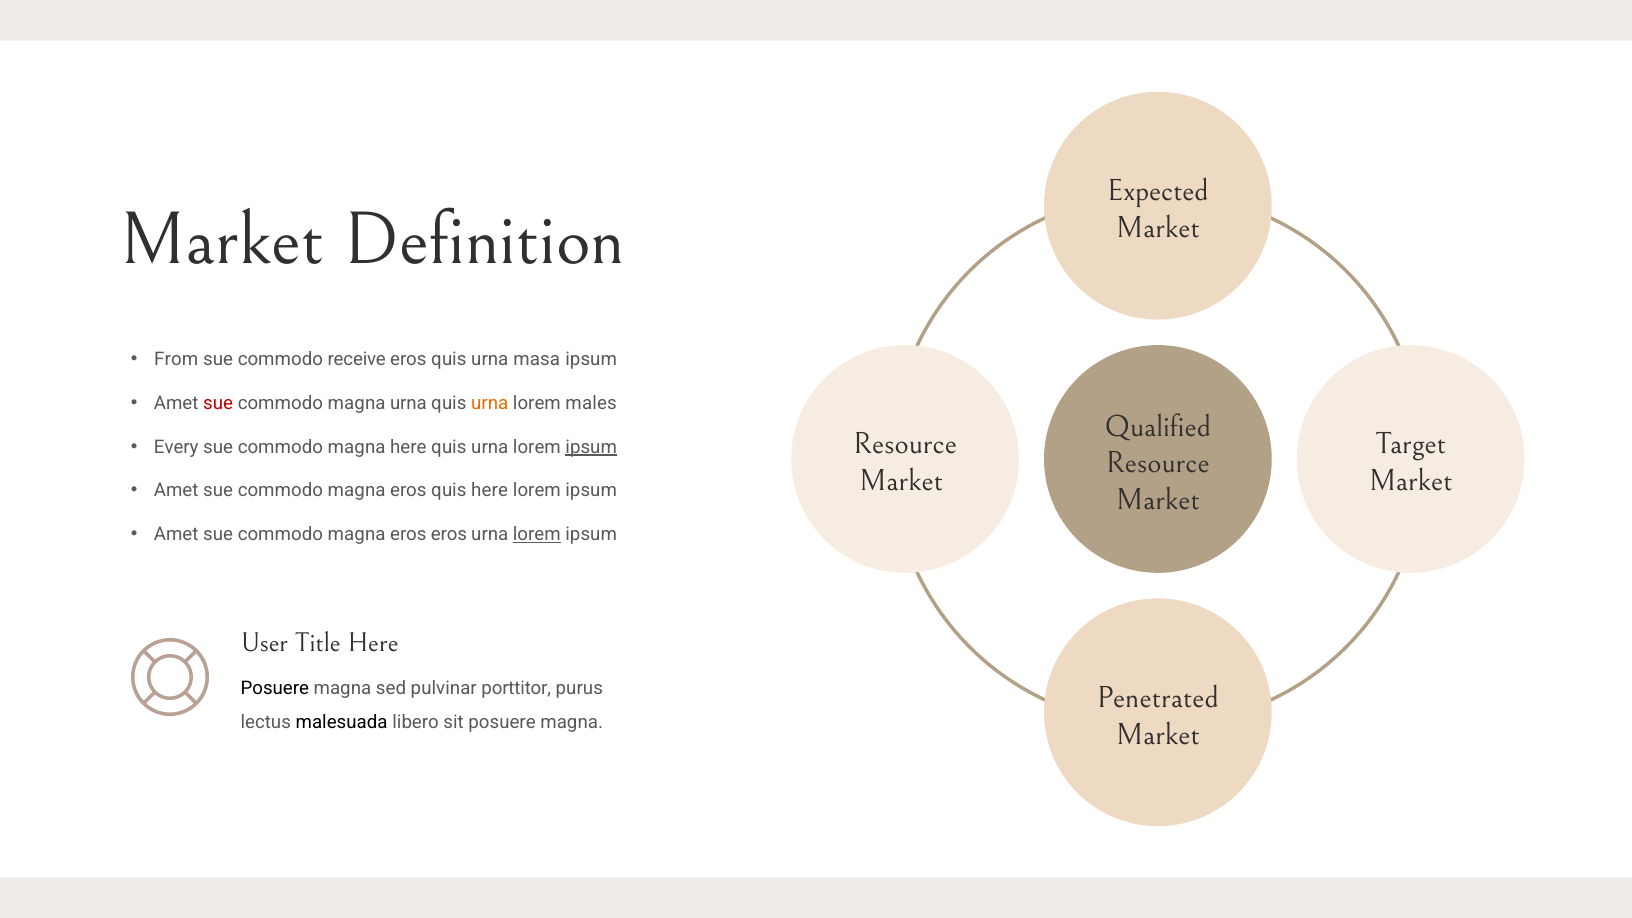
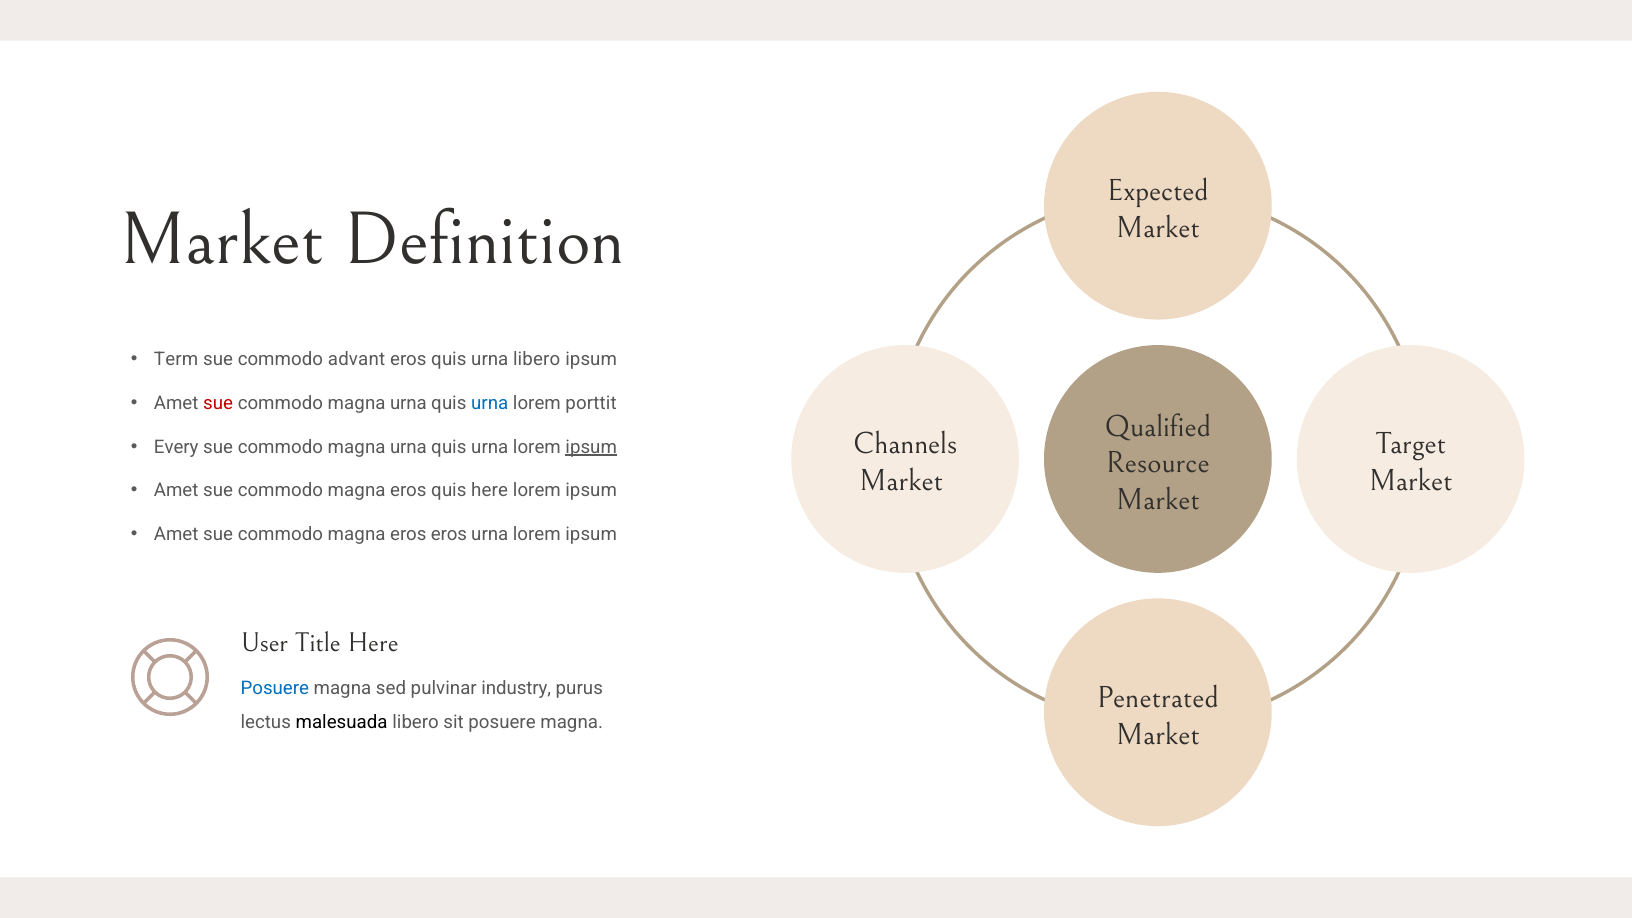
From: From -> Term (176, 359)
receive: receive -> advant (357, 359)
urna masa: masa -> libero (537, 359)
urna colour: orange -> blue (490, 403)
males: males -> porttit (591, 403)
Resource: Resource -> Channels (905, 444)
here: here -> urna (408, 447)
lorem underline: present -> none (537, 535)
Posuere colour: black -> blue (275, 689)
porttitor: porttitor -> industry (516, 689)
